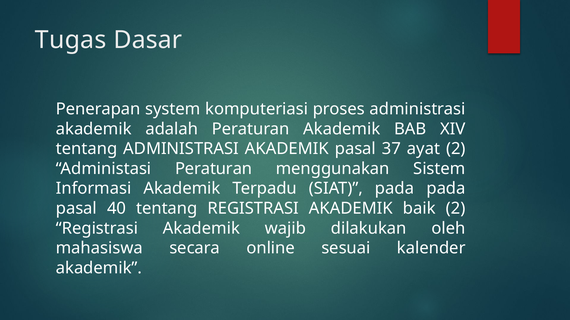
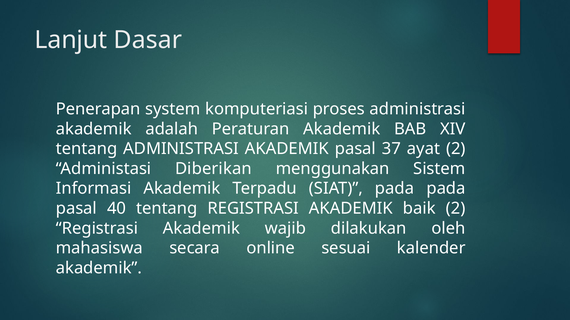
Tugas: Tugas -> Lanjut (71, 40)
Administasi Peraturan: Peraturan -> Diberikan (213, 169)
